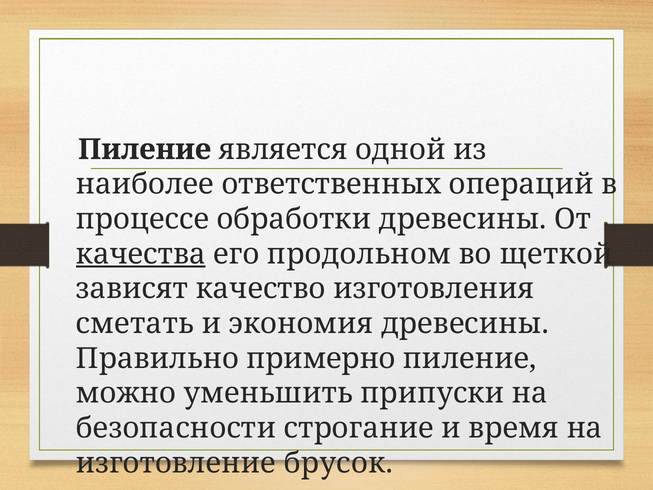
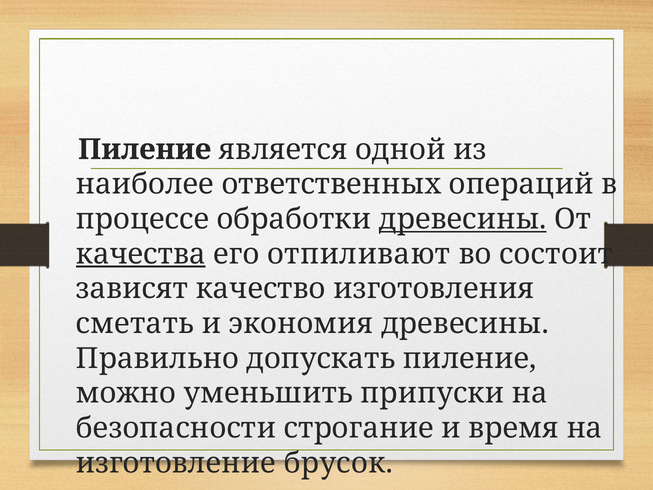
древесины underline: none -> present (463, 219)
продольном: продольном -> отпиливают (359, 254)
щеткой: щеткой -> состоит (556, 254)
примерно: примерно -> допускать (321, 358)
